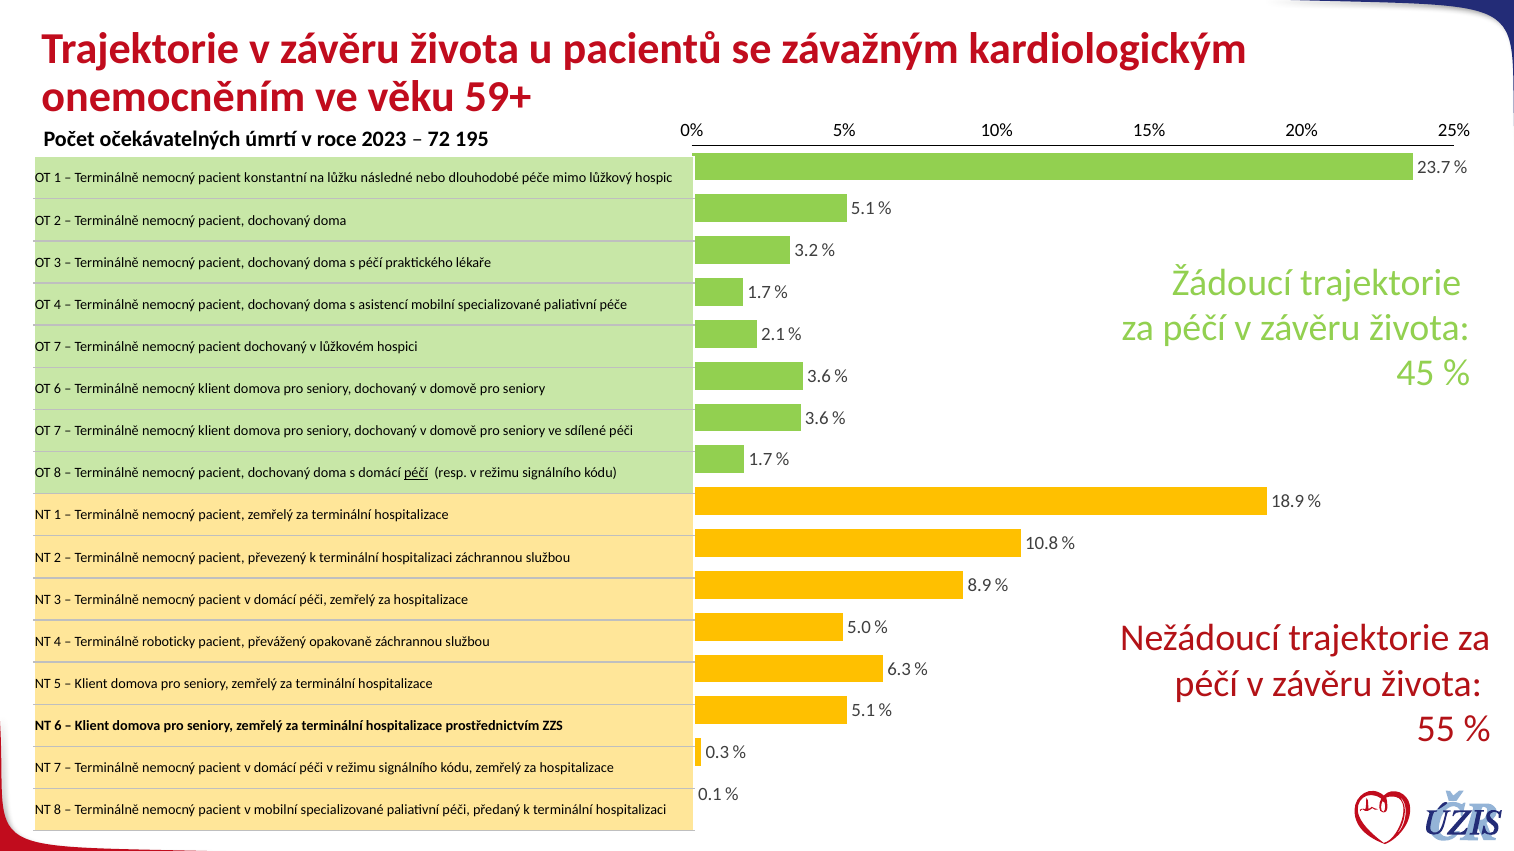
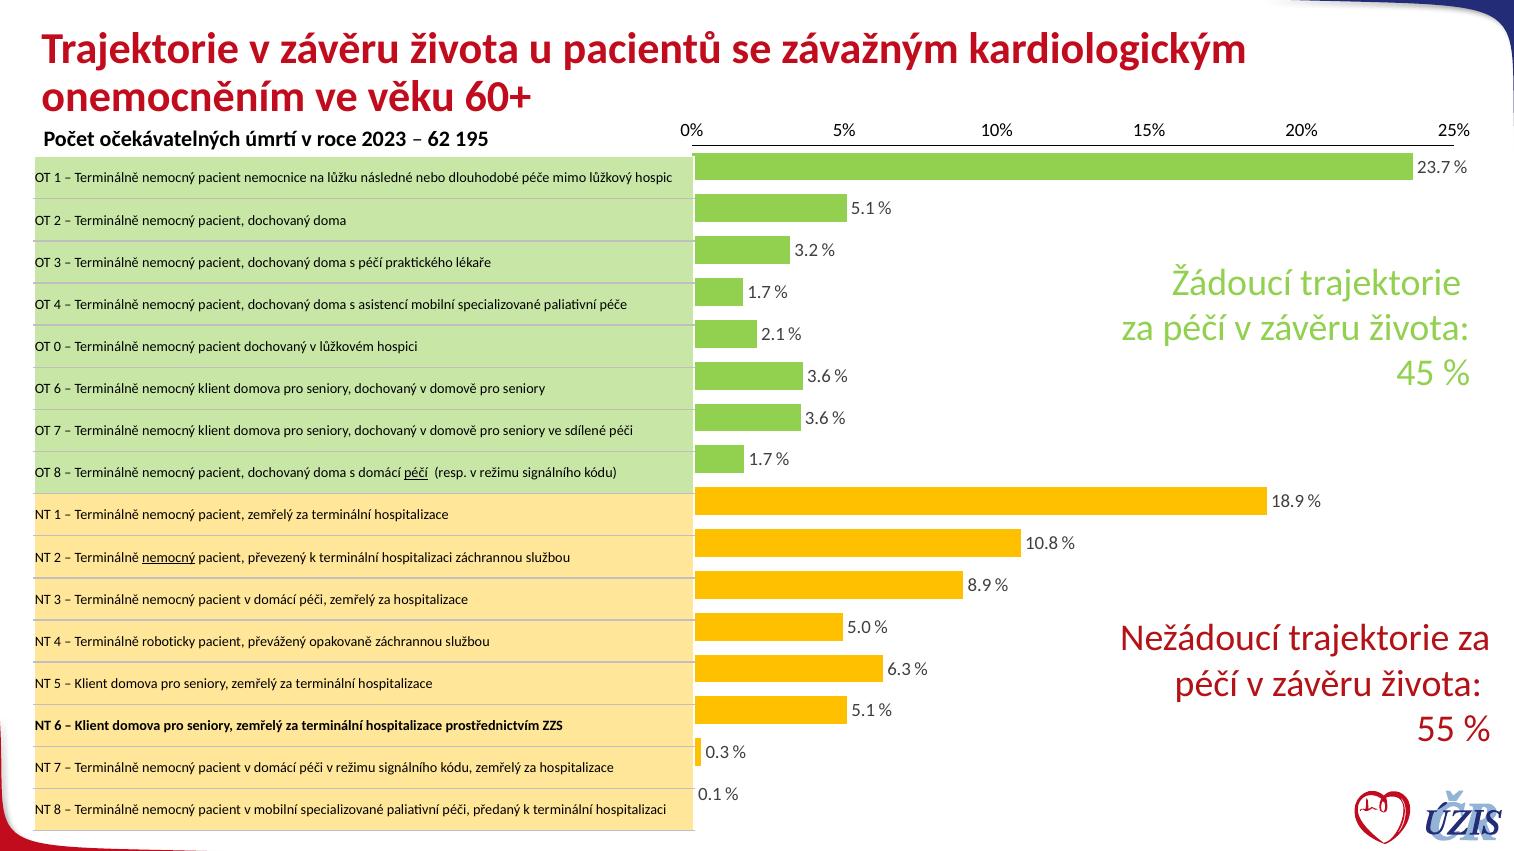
59+: 59+ -> 60+ (498, 97)
72: 72 -> 62 (439, 139)
konstantní: konstantní -> nemocnice (275, 178)
7: 7 -> 0 (58, 347)
nemocný underline: none -> present (169, 558)
